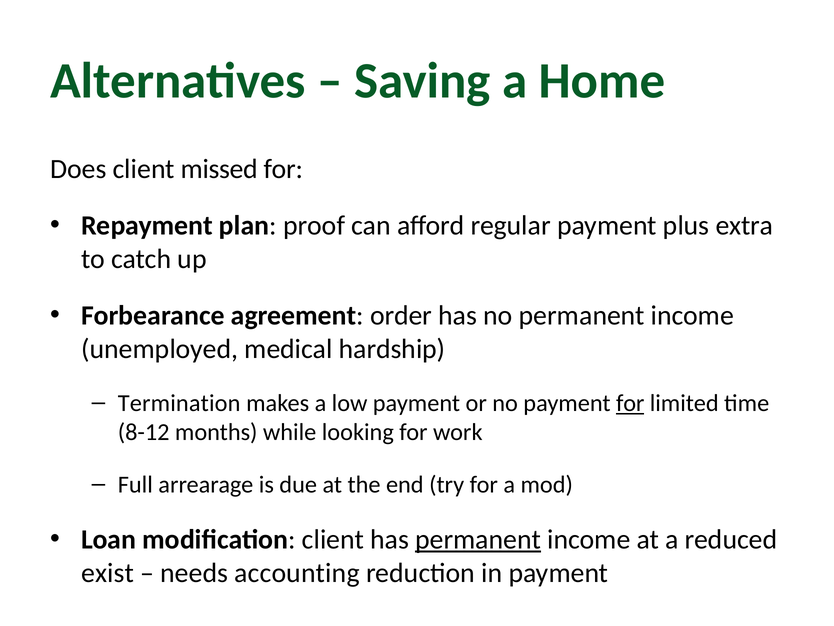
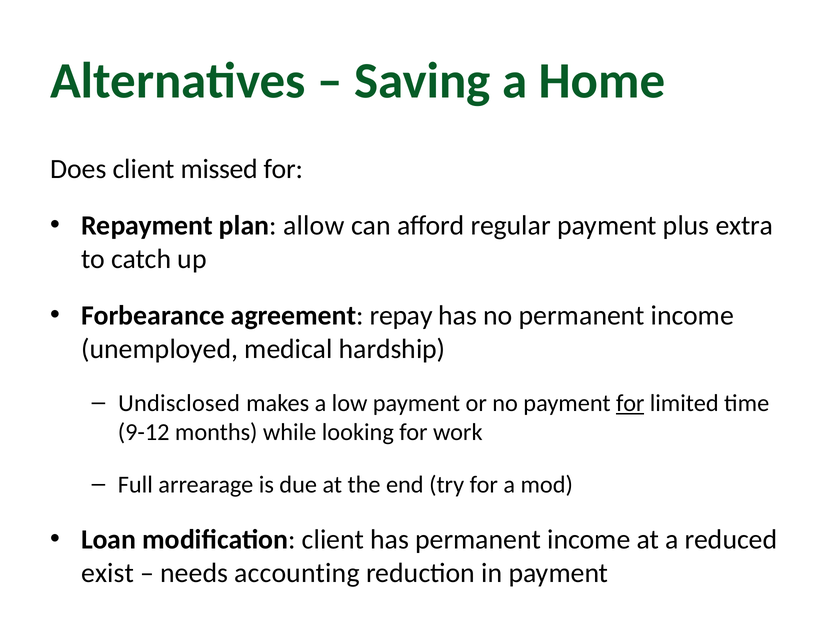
proof: proof -> allow (314, 225)
order: order -> repay (401, 315)
Termination: Termination -> Undisclosed (179, 403)
8-12: 8-12 -> 9-12 (144, 432)
permanent underline: present -> none (478, 539)
